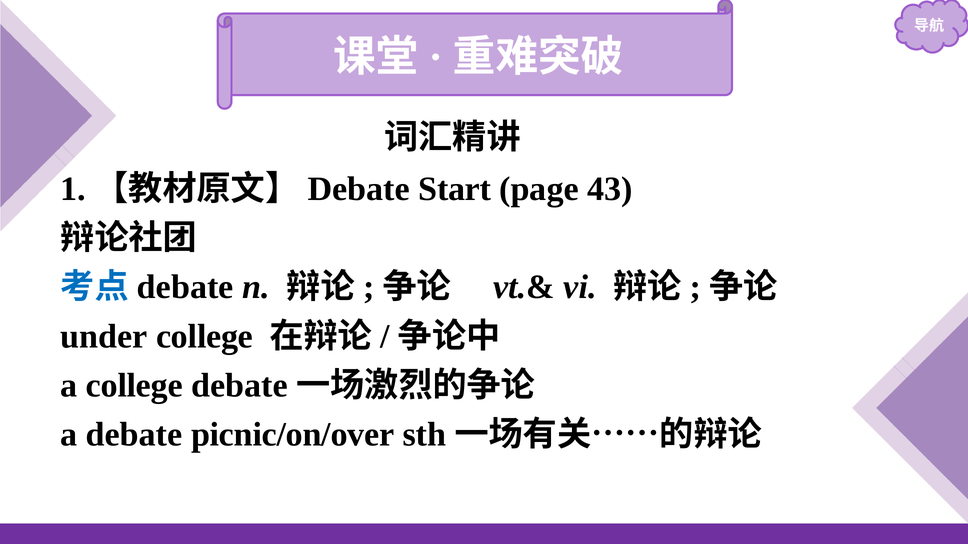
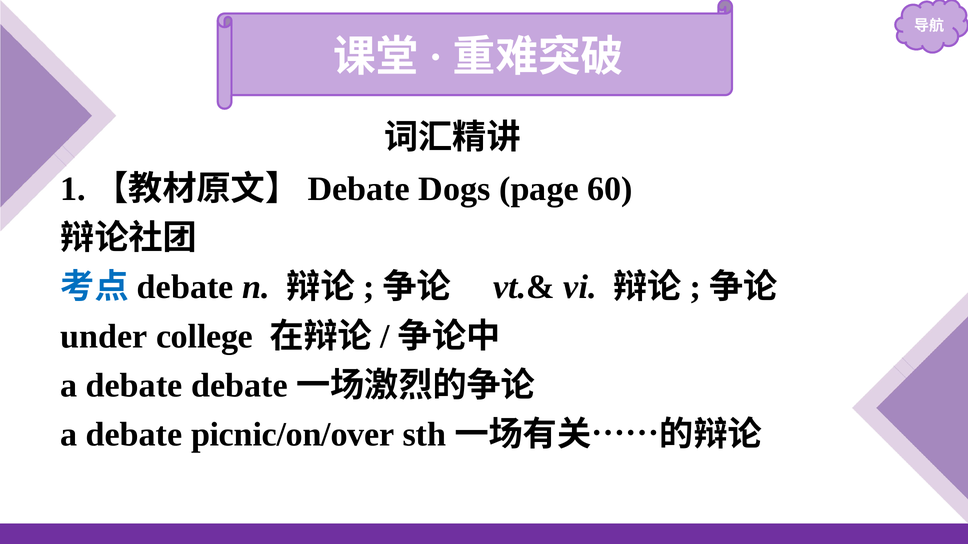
Start: Start -> Dogs (454, 189)
43: 43 -> 60 (610, 189)
college: college -> debate (134, 386)
